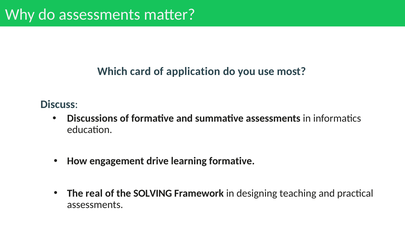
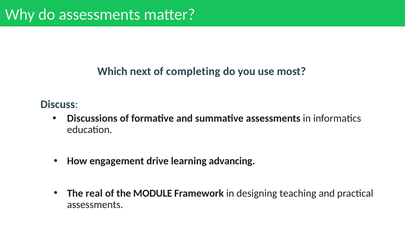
card: card -> next (141, 71)
application: application -> completing (193, 71)
learning formative: formative -> advancing (232, 161)
SOLVING: SOLVING -> MODULE (153, 193)
